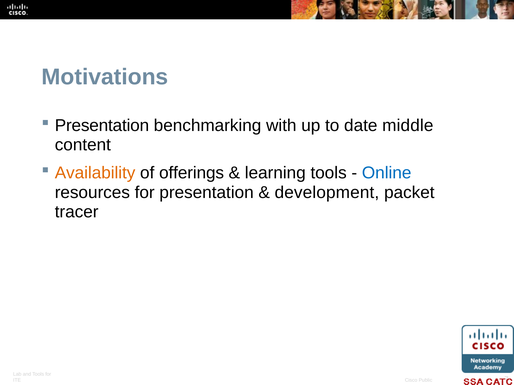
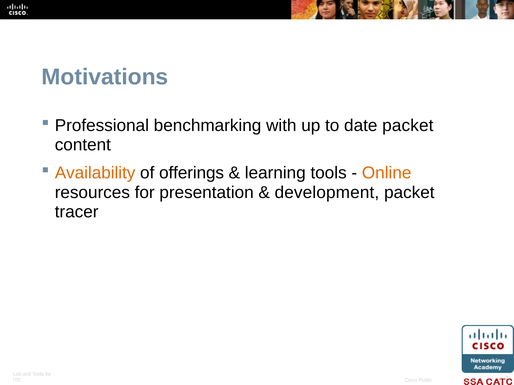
Presentation: Presentation -> Professional (102, 126)
date middle: middle -> packet (408, 126)
Online colour: blue -> orange (387, 173)
